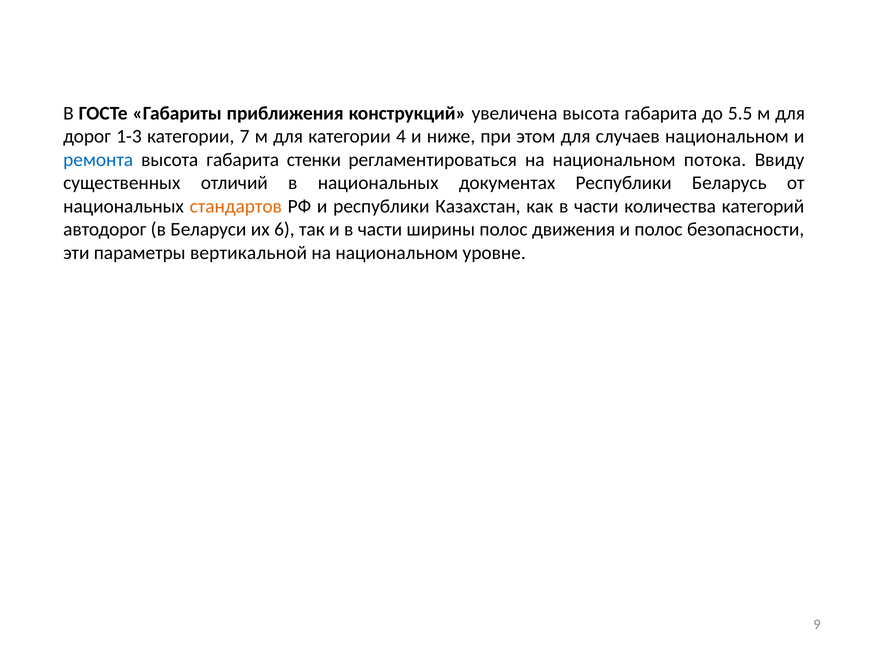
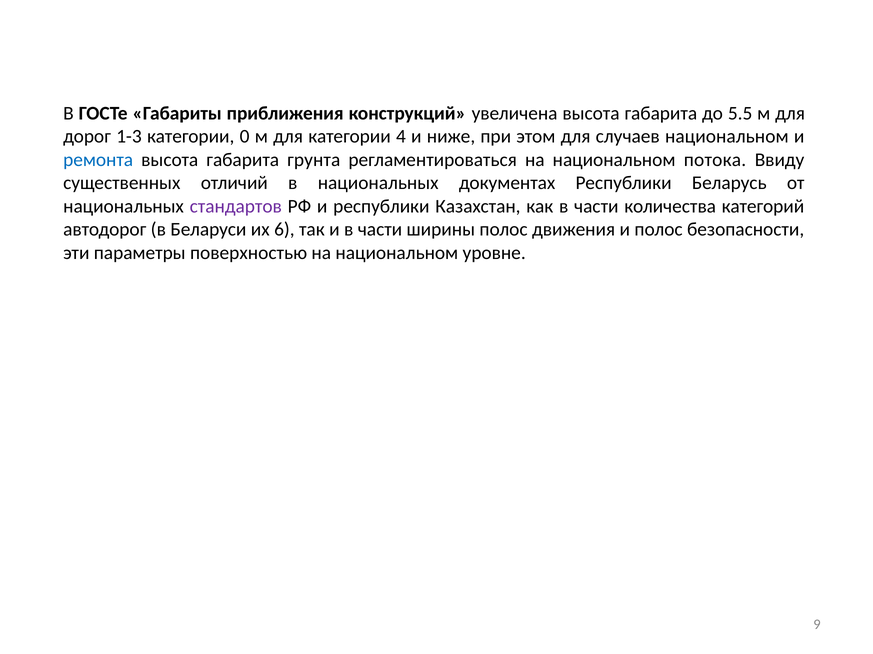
7: 7 -> 0 (245, 137)
стенки: стенки -> грунта (314, 160)
стандартов colour: orange -> purple (236, 206)
вертикальной: вертикальной -> поверхностью (249, 253)
